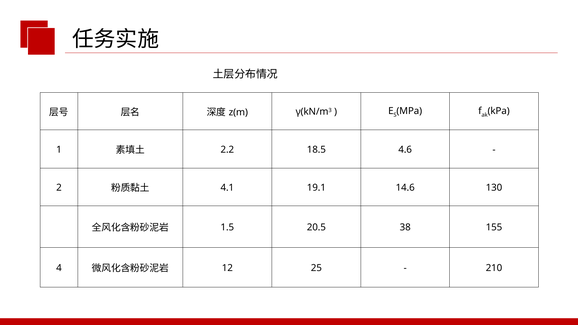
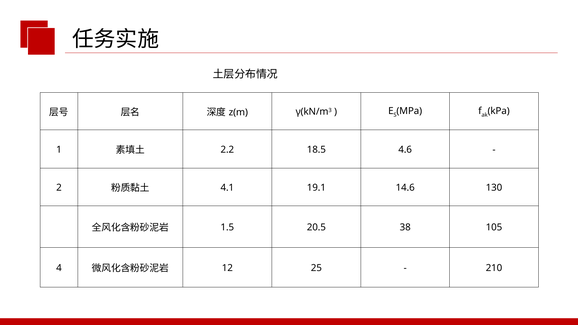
155: 155 -> 105 (494, 227)
